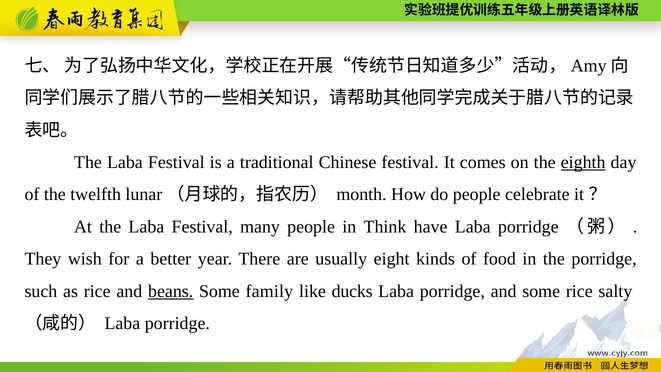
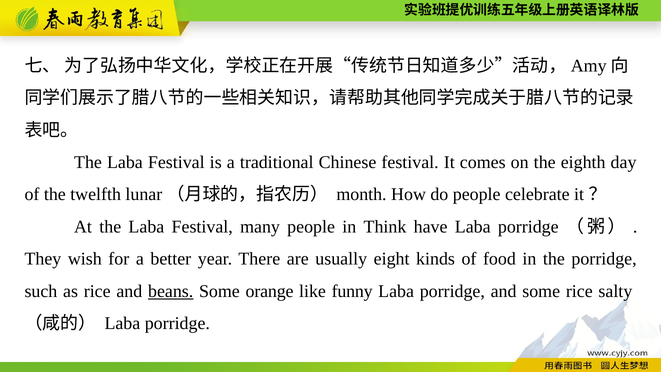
eighth underline: present -> none (583, 162)
family: family -> orange (270, 291)
ducks: ducks -> funny (352, 291)
